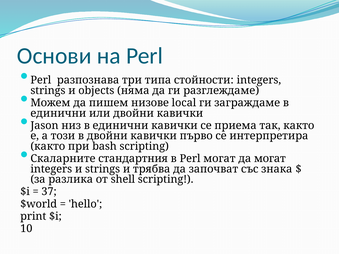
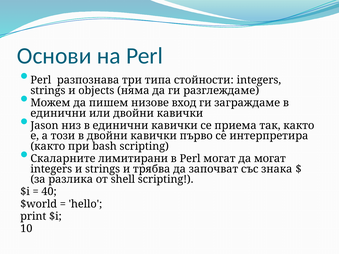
local: local -> вход (184, 103)
стандартния: стандартния -> лимитирани (133, 159)
37: 37 -> 40 (49, 192)
